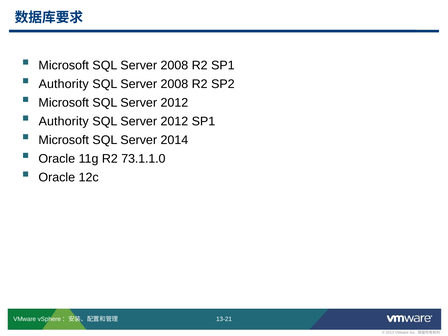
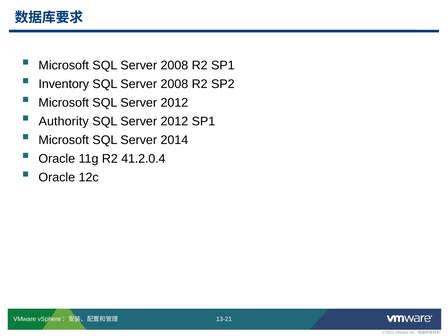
Authority: Authority -> Inventory (64, 84)
73.1.1.0: 73.1.1.0 -> 41.2.0.4 (143, 159)
